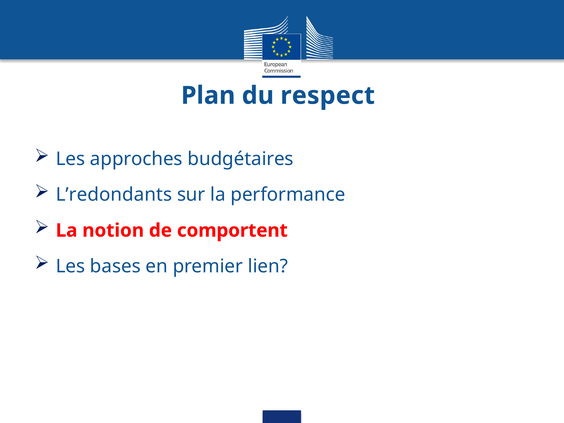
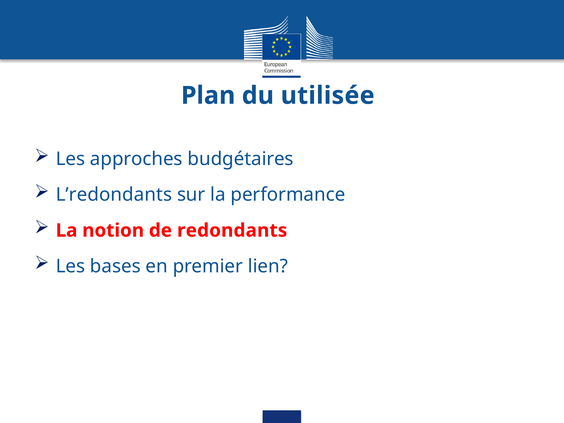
respect: respect -> utilisée (328, 96)
comportent: comportent -> redondants (232, 230)
